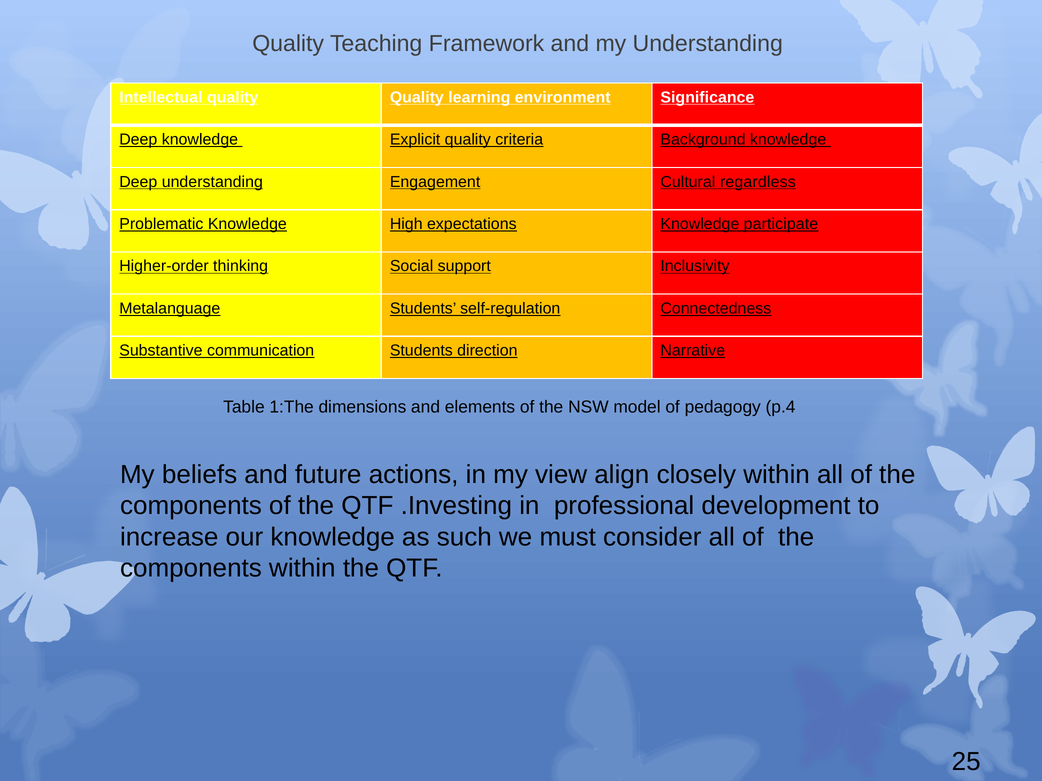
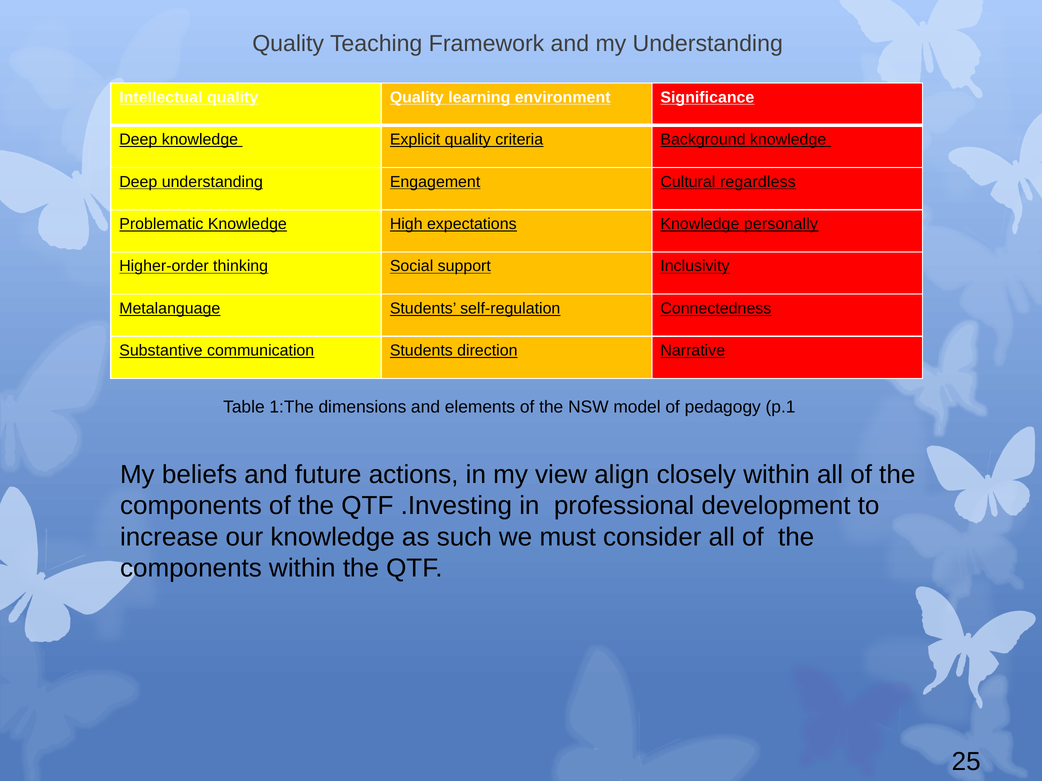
participate: participate -> personally (781, 224)
p.4: p.4 -> p.1 (781, 407)
